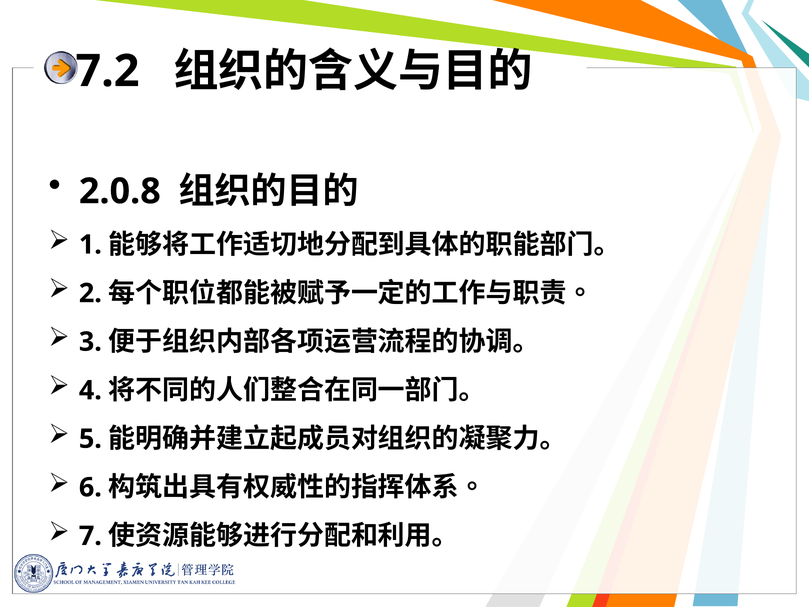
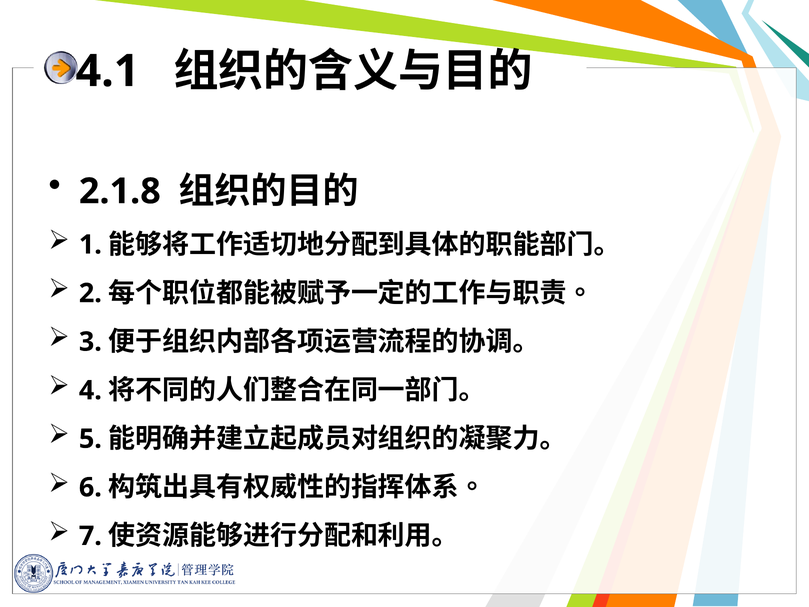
7.2: 7.2 -> 4.1 (108, 71)
2.0.8: 2.0.8 -> 2.1.8 (120, 191)
